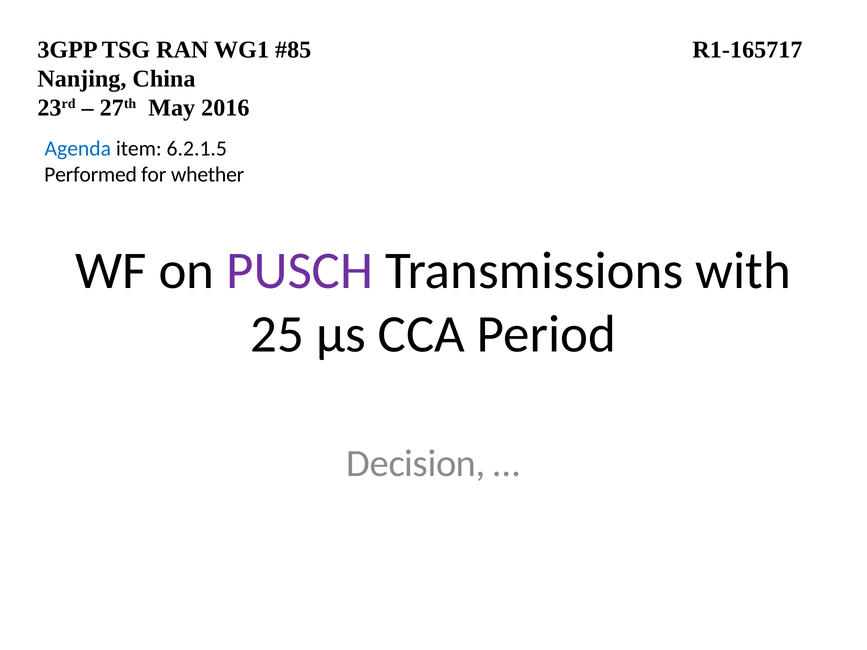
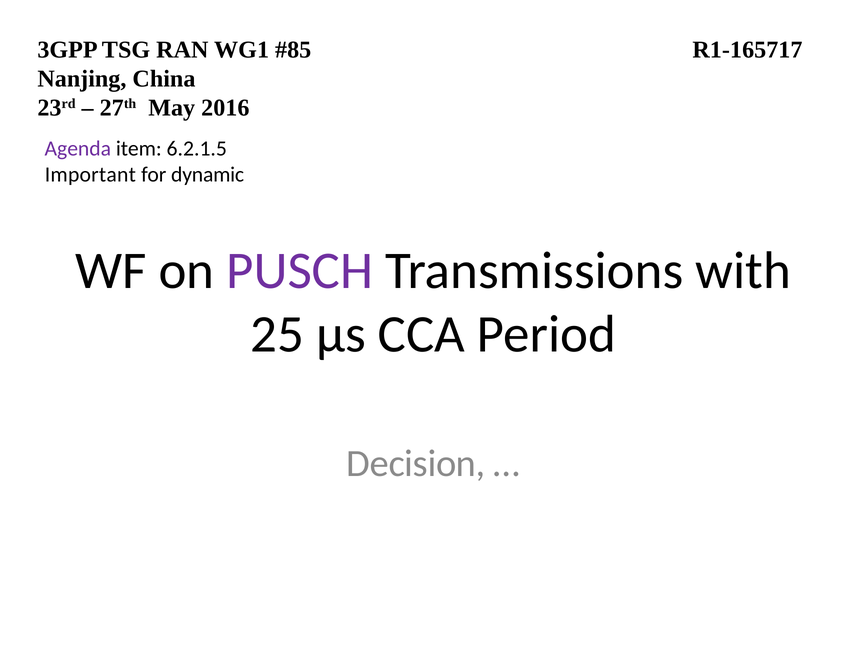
Agenda colour: blue -> purple (78, 149)
Performed: Performed -> Important (90, 175)
whether: whether -> dynamic (208, 175)
